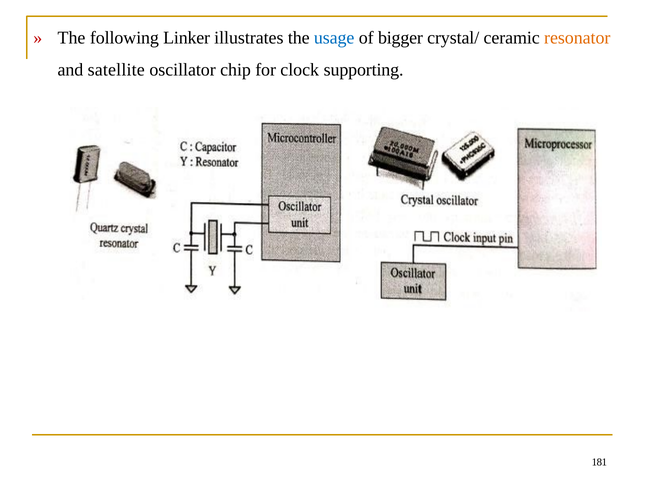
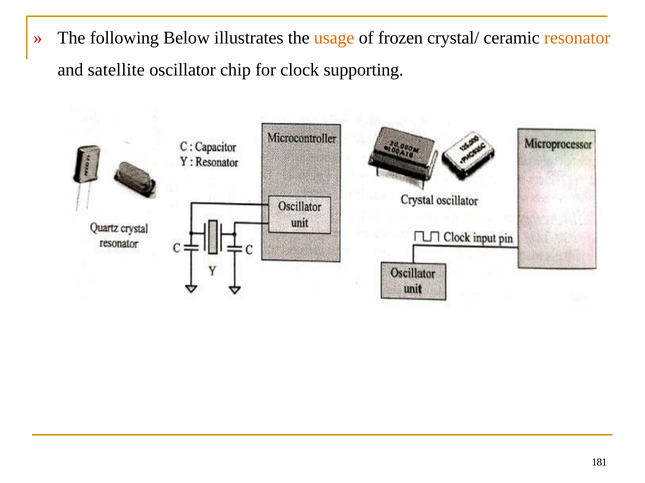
Linker: Linker -> Below (187, 38)
usage colour: blue -> orange (334, 38)
bigger: bigger -> frozen (400, 38)
